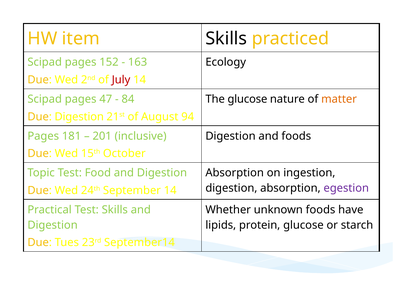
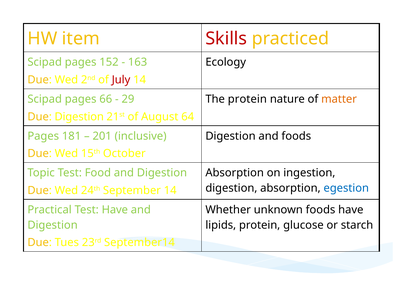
Skills colour: black -> red (226, 39)
47: 47 -> 66 (106, 99)
84: 84 -> 29 (128, 99)
The glucose: glucose -> protein (247, 99)
94: 94 -> 64 (188, 116)
egestion colour: purple -> blue (346, 188)
Test Skills: Skills -> Have (115, 209)
